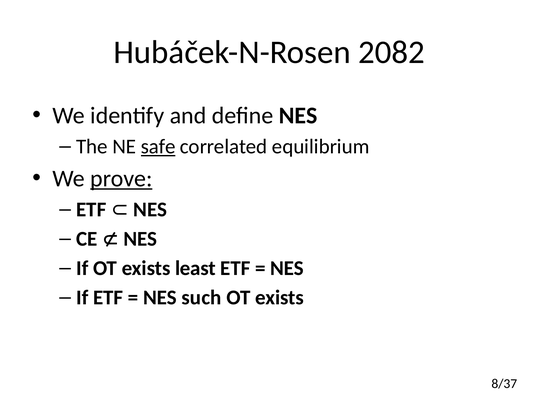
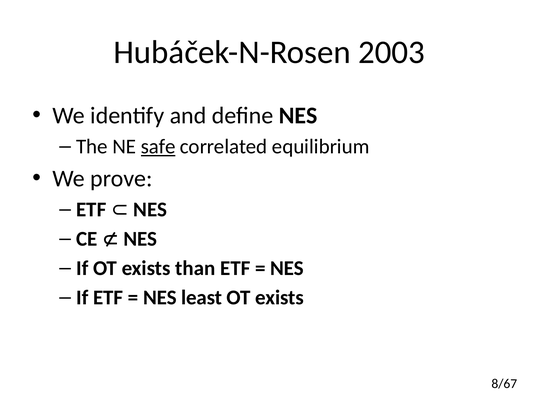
2082: 2082 -> 2003 (392, 52)
prove underline: present -> none (121, 178)
least: least -> than (195, 268)
such: such -> least (202, 297)
8/37: 8/37 -> 8/67 (504, 383)
